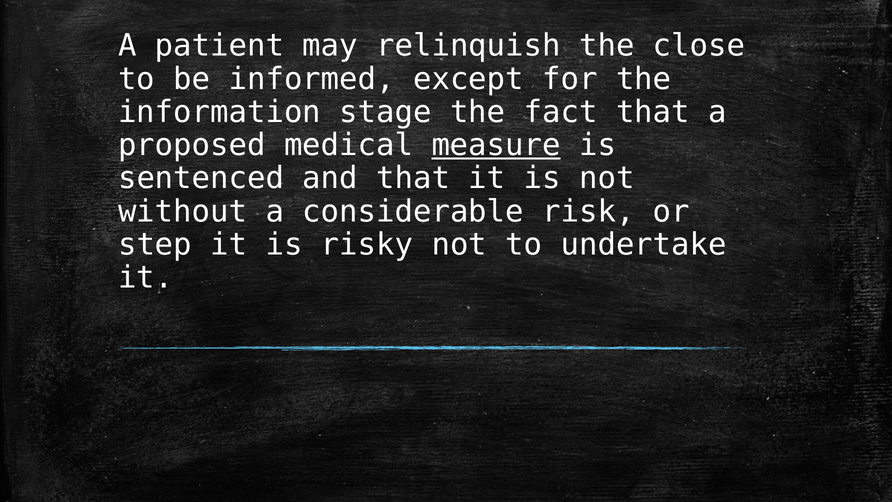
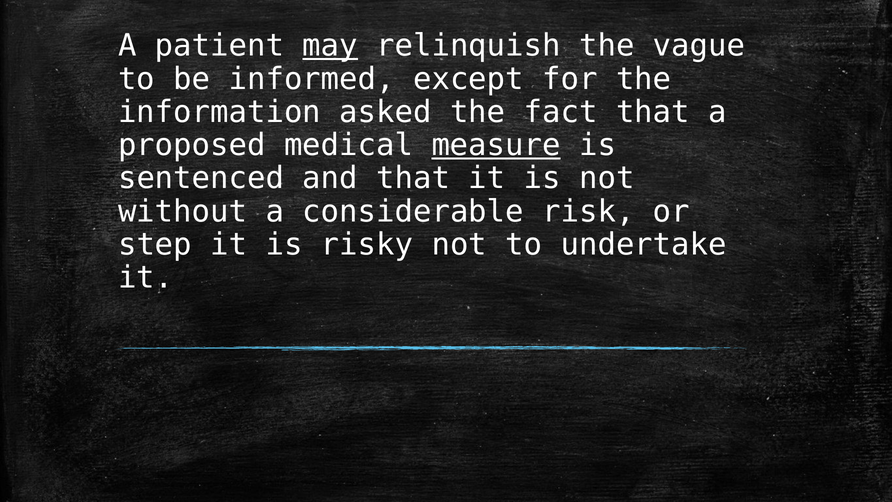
may underline: none -> present (330, 46)
close: close -> vague (699, 46)
stage: stage -> asked (385, 112)
